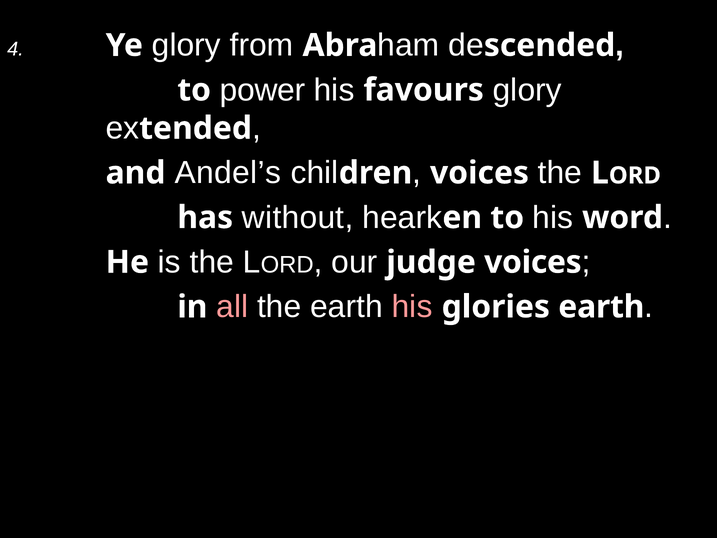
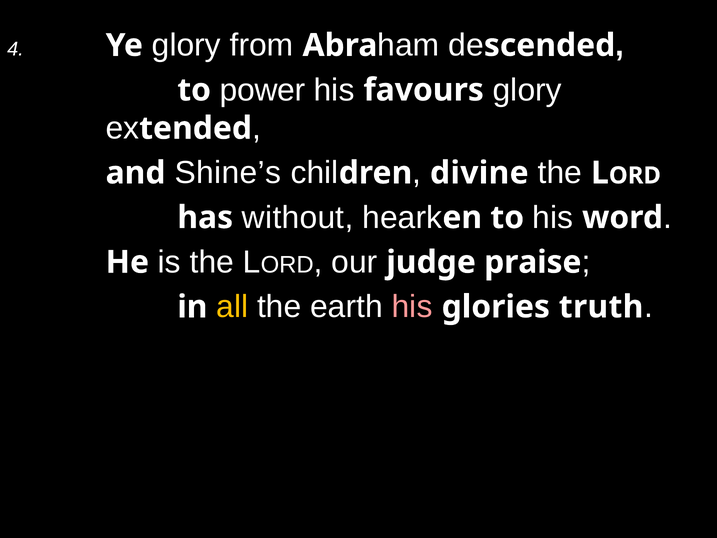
Andel’s: Andel’s -> Shine’s (228, 173)
voices: voices -> divine (479, 173)
judge voices: voices -> praise (533, 262)
all colour: pink -> yellow (232, 307)
glories earth: earth -> truth (601, 307)
